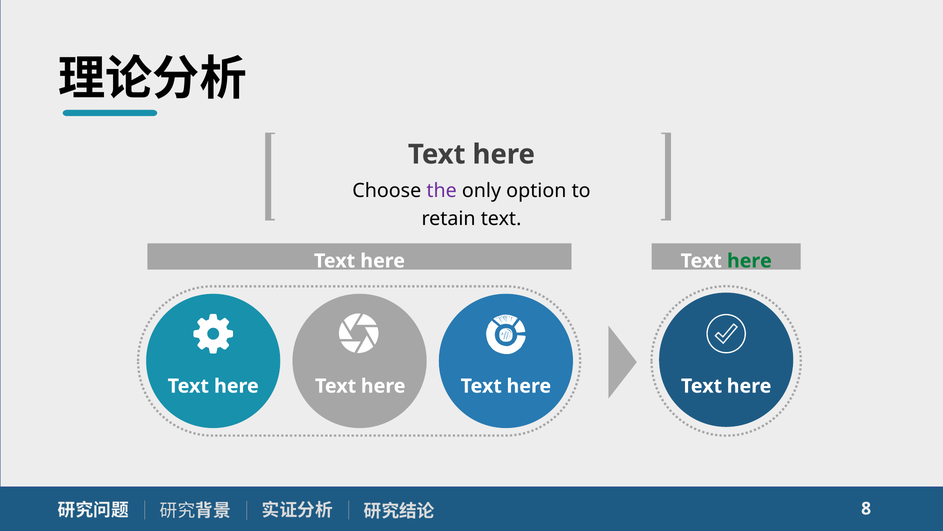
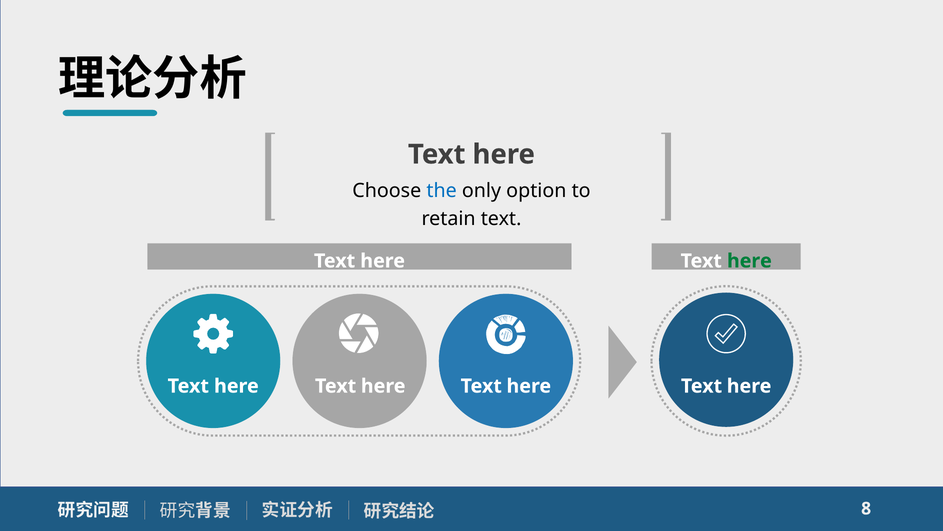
the colour: purple -> blue (442, 190)
